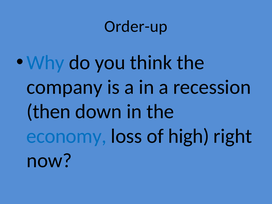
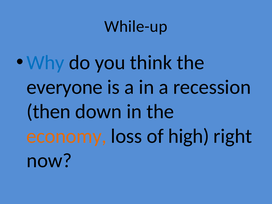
Order-up: Order-up -> While-up (136, 26)
company: company -> everyone (65, 87)
economy colour: blue -> orange (66, 136)
